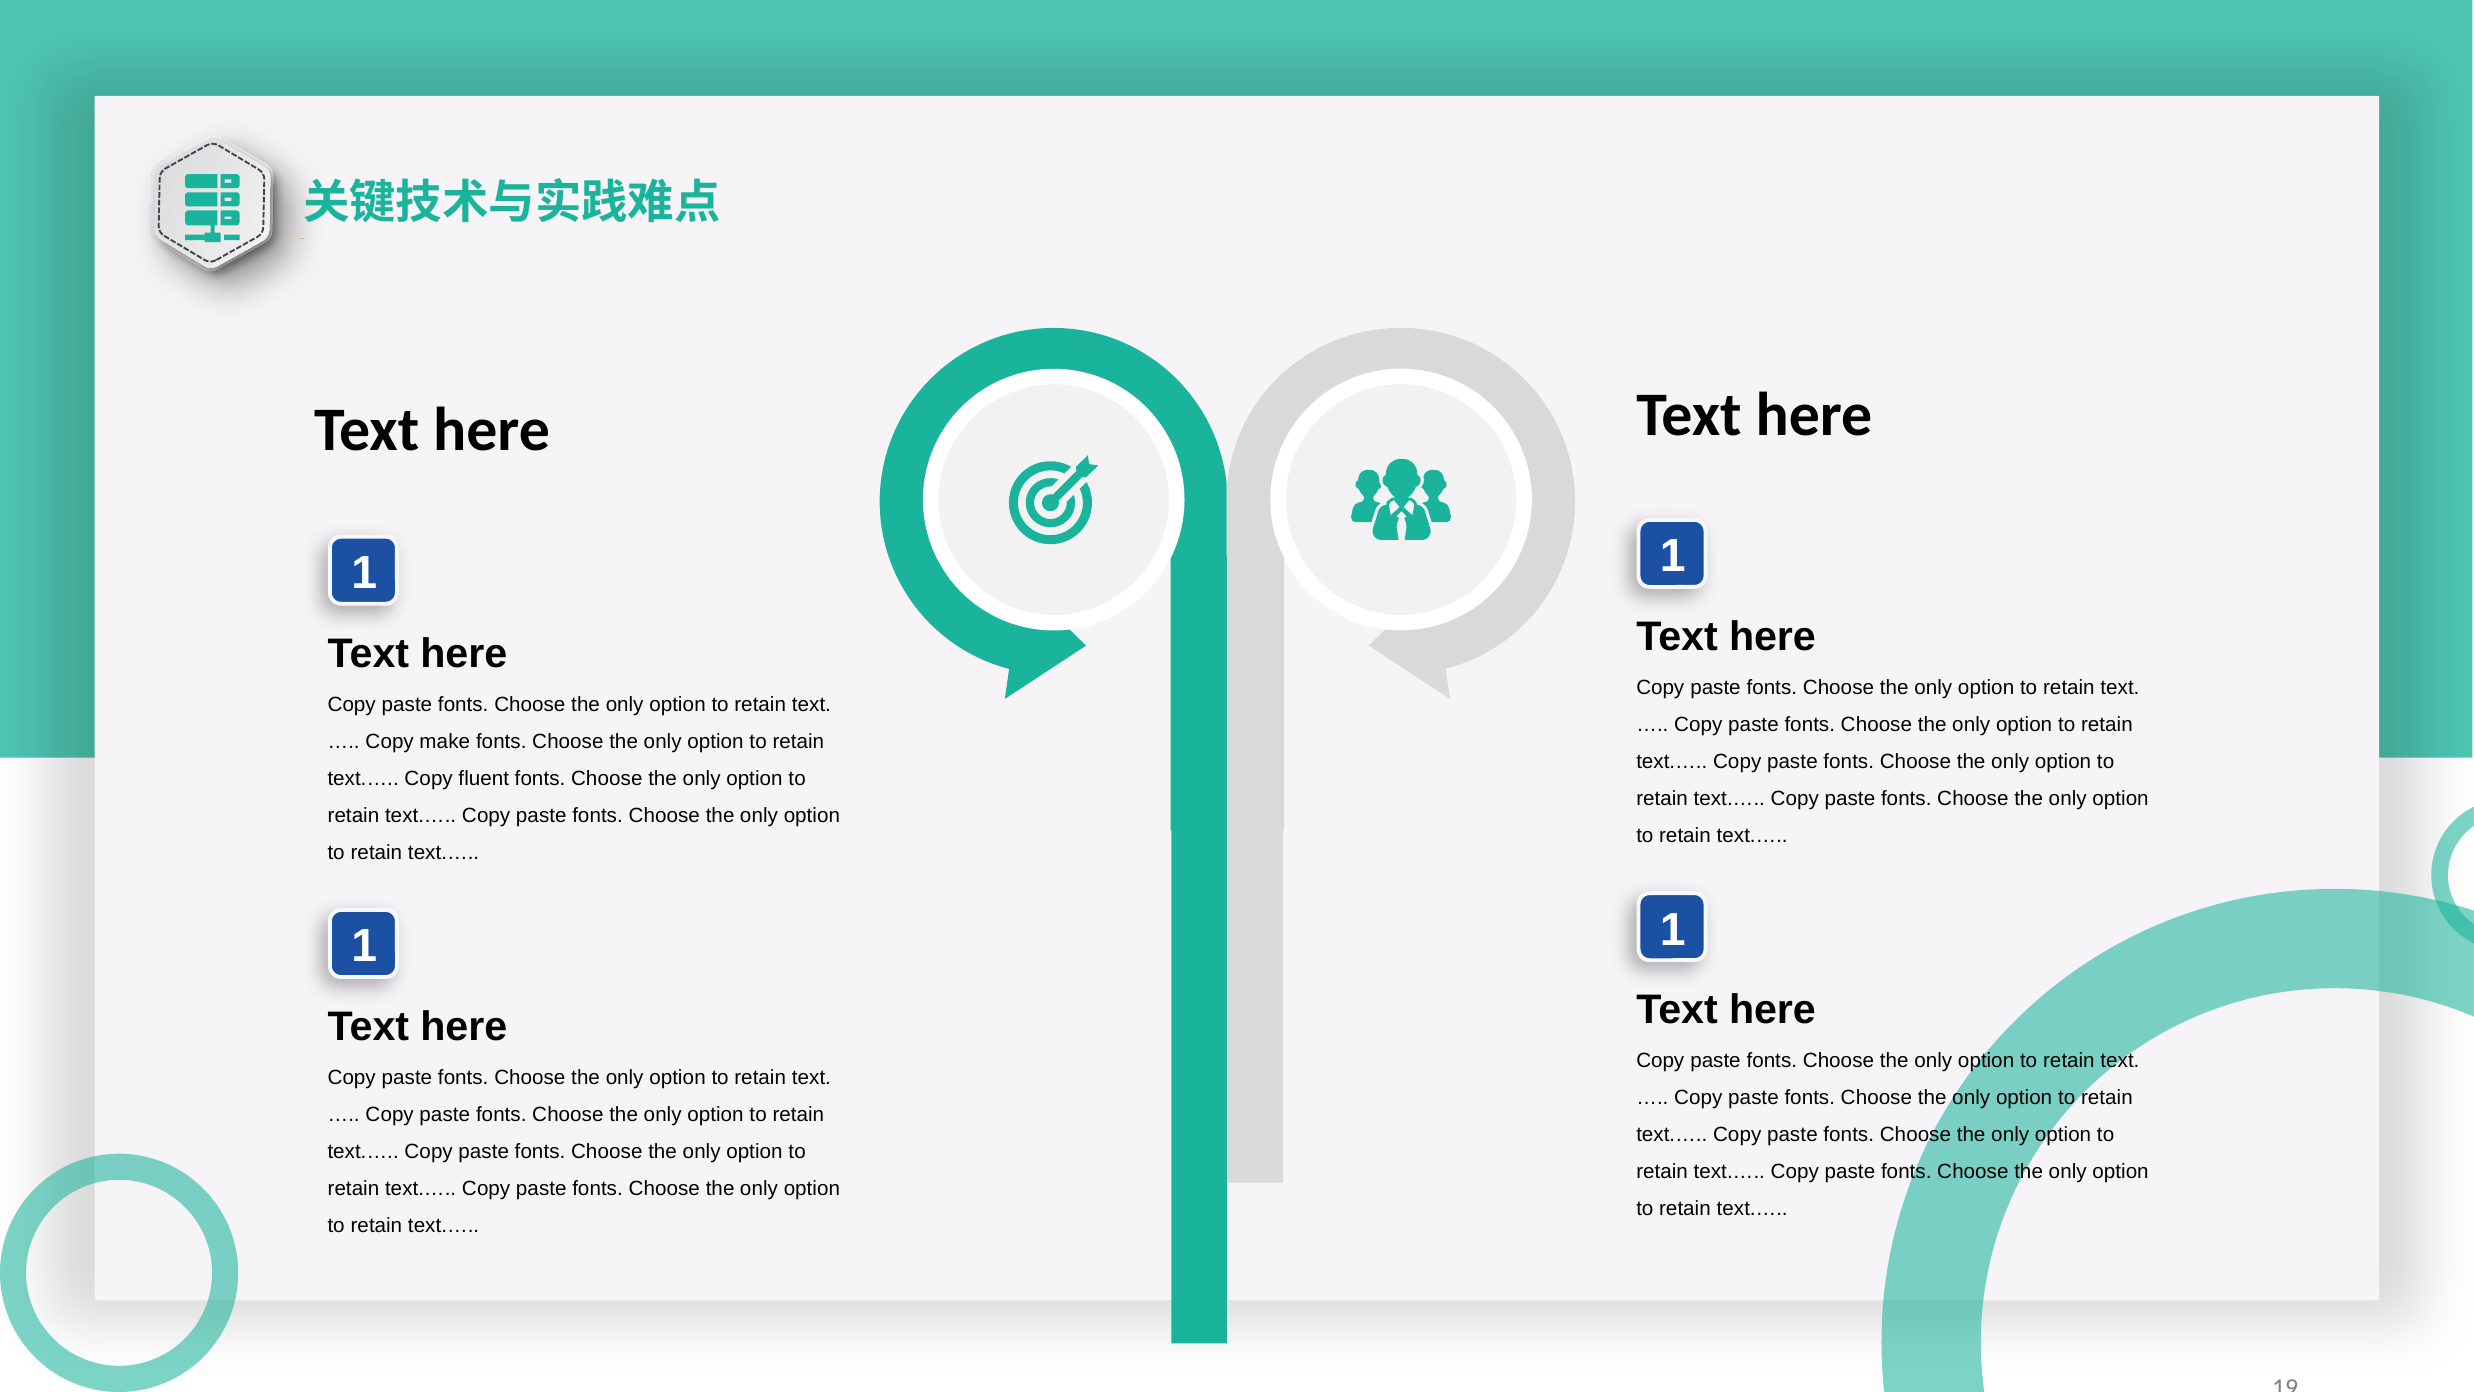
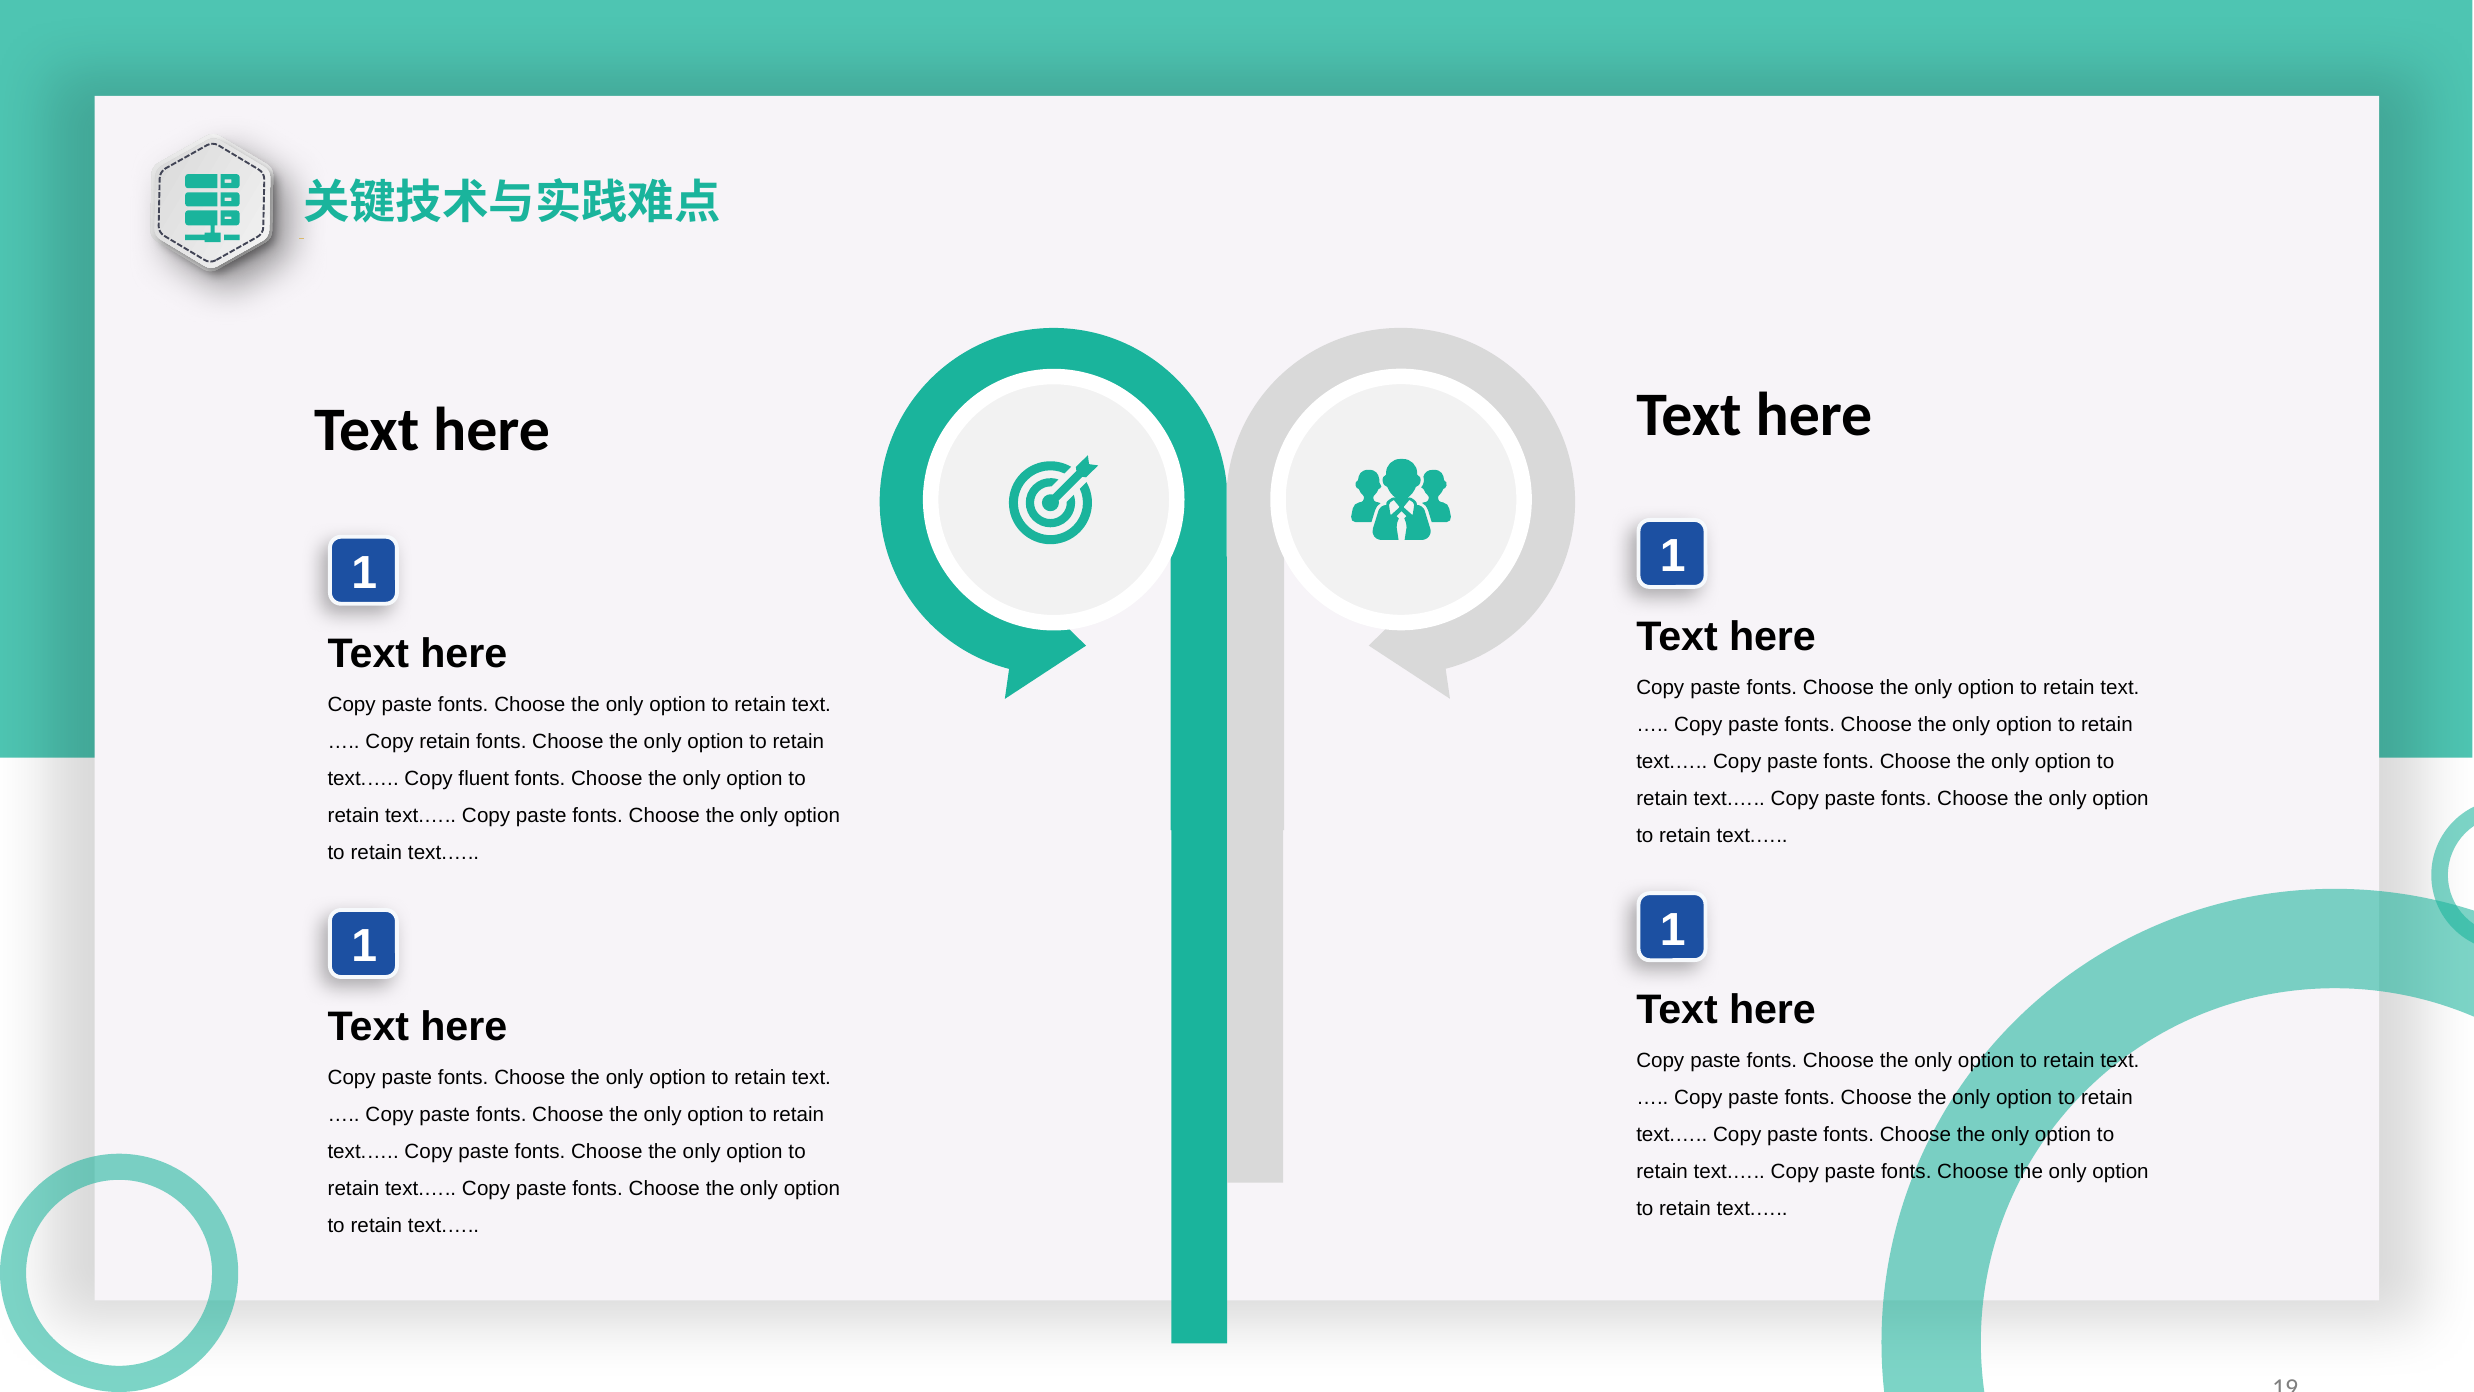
Copy make: make -> retain (445, 741)
